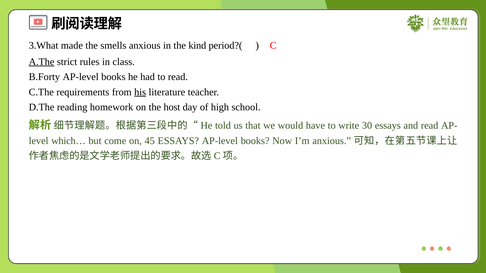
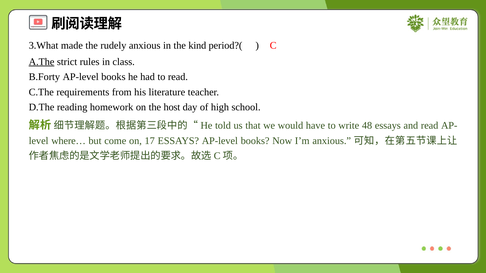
smells: smells -> rudely (113, 46)
his underline: present -> none (140, 92)
30: 30 -> 48 (367, 126)
which…: which… -> where… (69, 141)
45: 45 -> 17 (150, 141)
